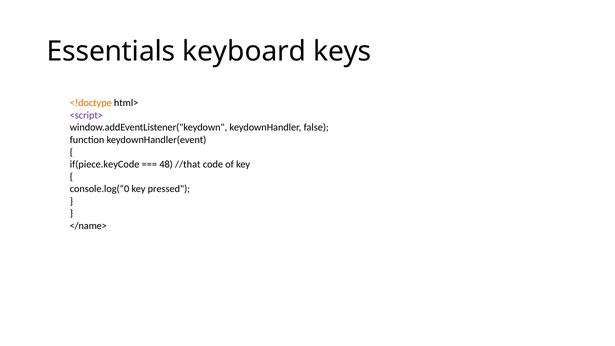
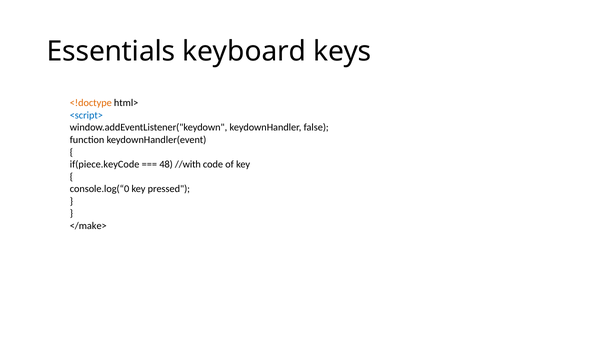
<script> colour: purple -> blue (86, 115)
//that: //that -> //with (188, 164)
</name>: </name> -> </make> (88, 226)
